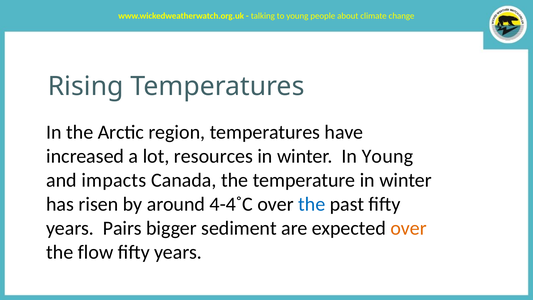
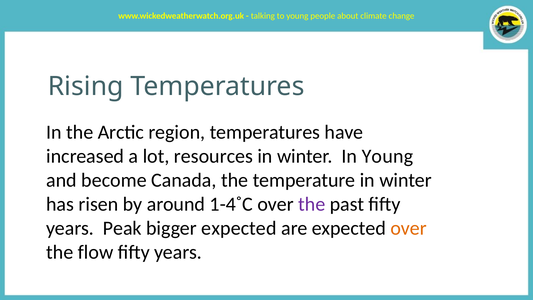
impacts: impacts -> become (114, 180)
4-4˚C: 4-4˚C -> 1-4˚C (231, 204)
the colour: blue -> purple (312, 204)
Pairs: Pairs -> Peak (122, 228)
bigger sediment: sediment -> expected (239, 228)
